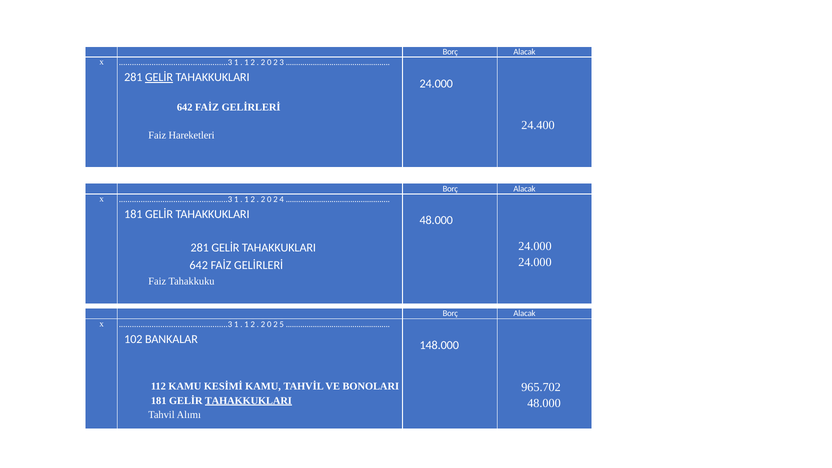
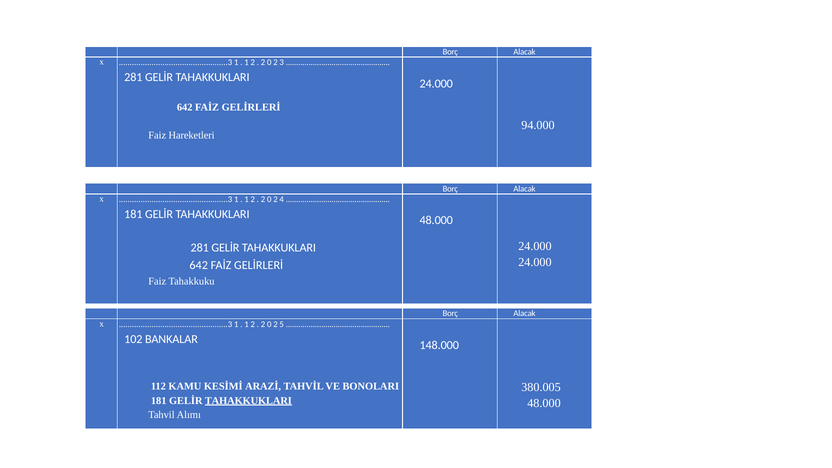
GELİR underline: present -> none (159, 77)
24.400: 24.400 -> 94.000 (538, 125)
KESİMİ KAMU: KAMU -> ARAZİ (263, 386)
965.702: 965.702 -> 380.005 (541, 387)
